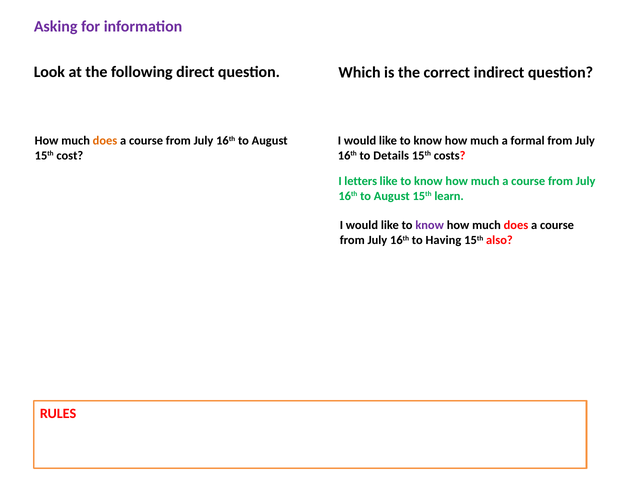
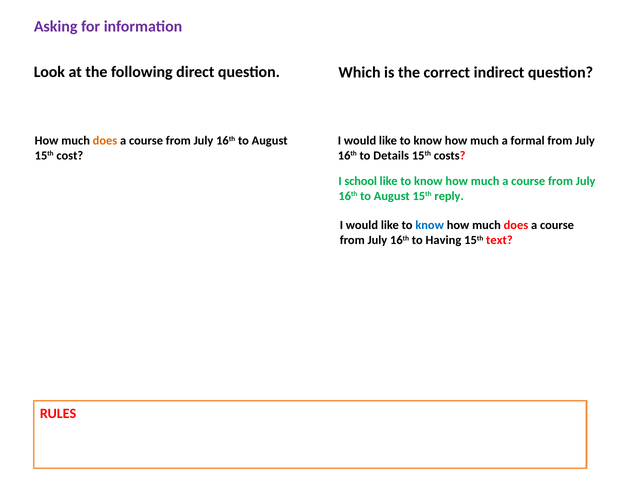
letters: letters -> school (361, 181)
learn: learn -> reply (449, 196)
know colour: purple -> blue (430, 226)
also: also -> text (499, 240)
